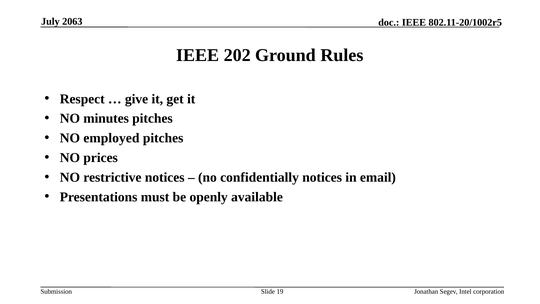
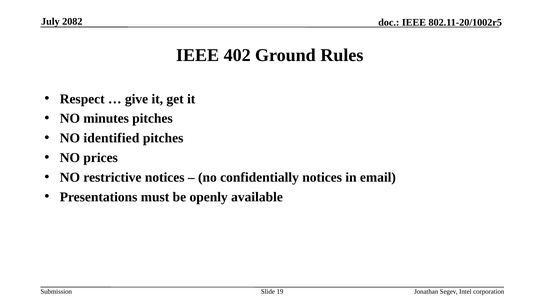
2063: 2063 -> 2082 (72, 21)
202: 202 -> 402 (237, 55)
employed: employed -> identified (111, 138)
